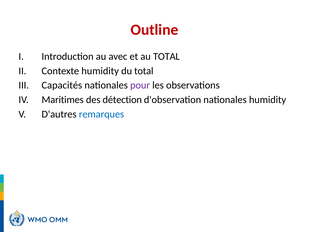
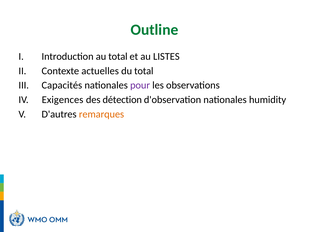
Outline colour: red -> green (154, 30)
au avec: avec -> total (118, 56)
au TOTAL: TOTAL -> LISTES (166, 56)
Contexte humidity: humidity -> actuelles (100, 71)
Maritimes: Maritimes -> Exigences (63, 100)
remarques colour: blue -> orange (101, 114)
